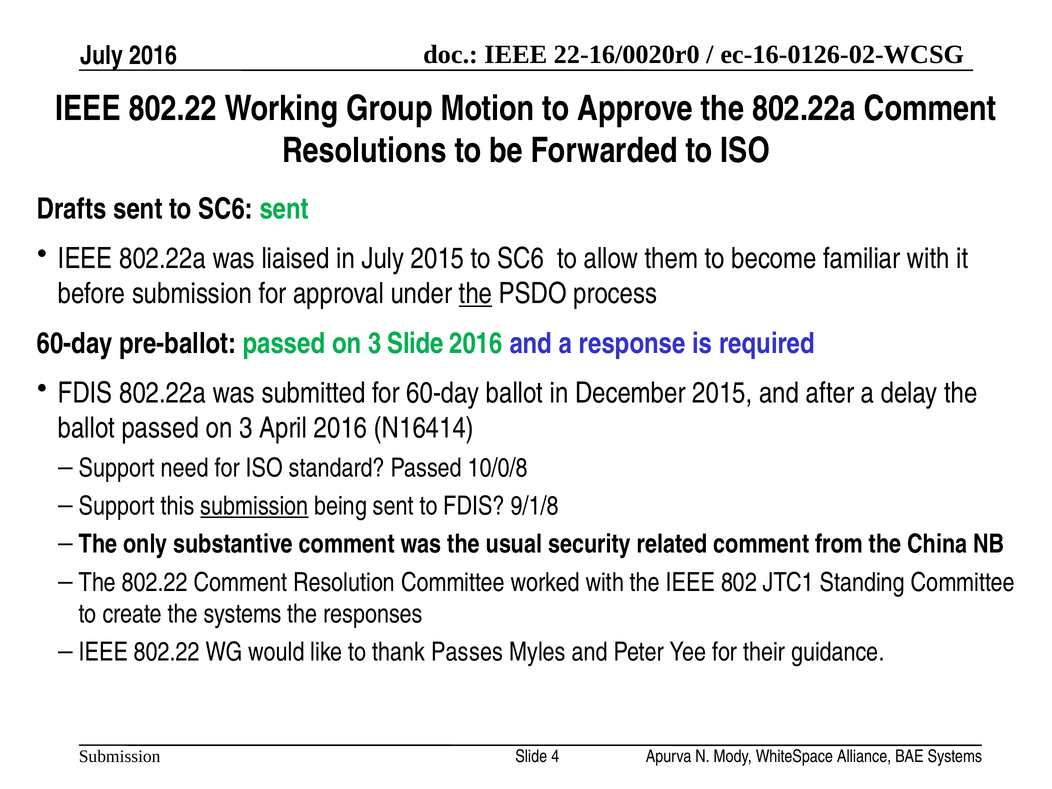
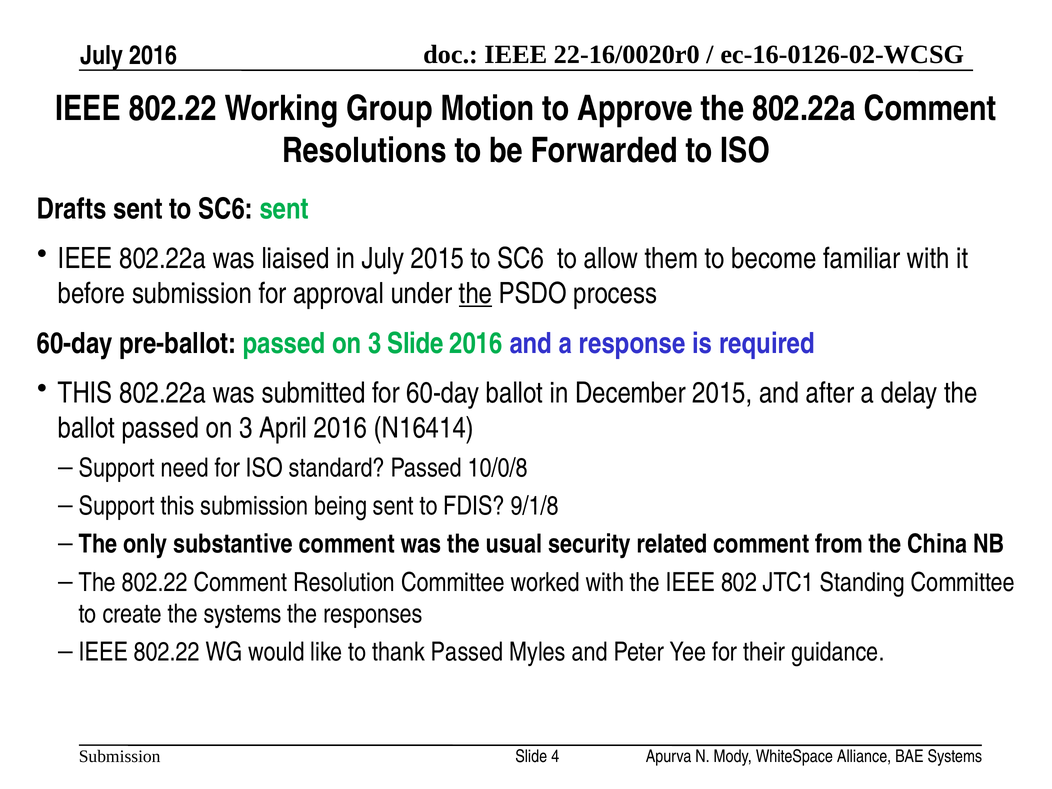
FDIS: FDIS -> THIS (85, 393)
submission underline: present -> none (254, 506)
thank Passes: Passes -> Passed (467, 652)
